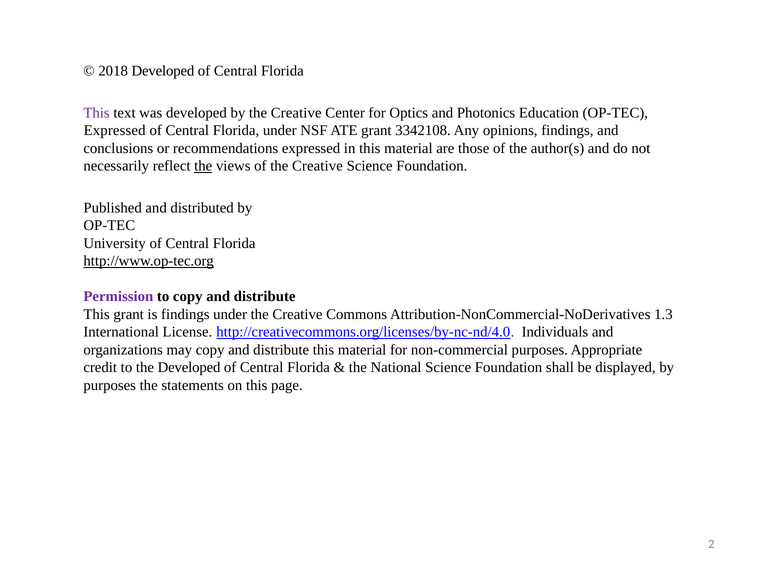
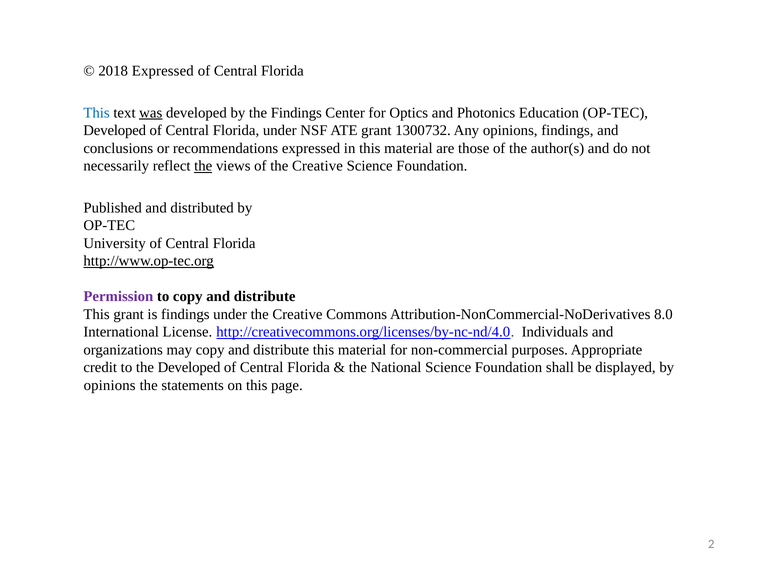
2018 Developed: Developed -> Expressed (163, 71)
This colour: purple -> blue (97, 113)
was underline: none -> present (151, 113)
by the Creative: Creative -> Findings (296, 113)
Expressed: Expressed -> Developed (115, 131)
3342108: 3342108 -> 1300732 (423, 131)
1.3: 1.3 -> 8.0 (663, 314)
purposes: purposes -> opinions (110, 385)
